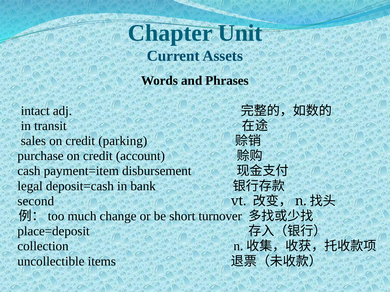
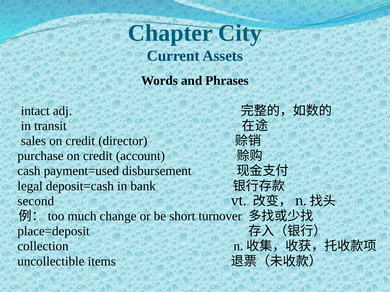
Unit: Unit -> City (240, 33)
parking: parking -> director (123, 141)
payment=item: payment=item -> payment=used (81, 171)
